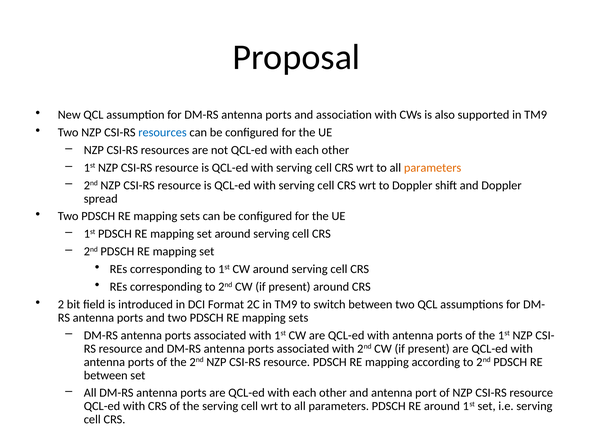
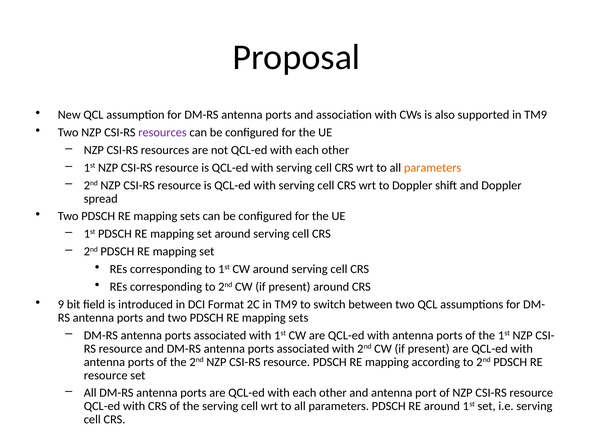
resources colour: blue -> purple (162, 133)
2: 2 -> 9 (61, 305)
between: between -> resource (106, 376)
